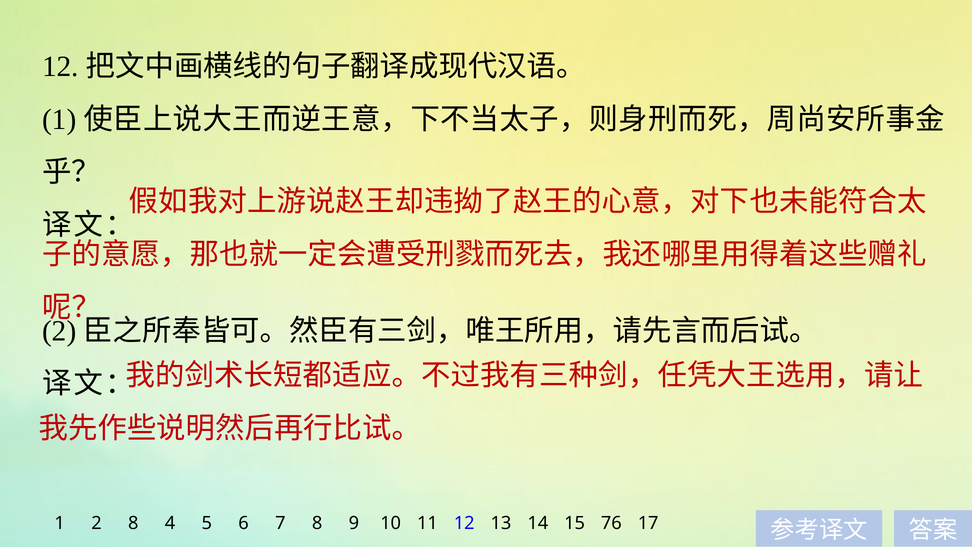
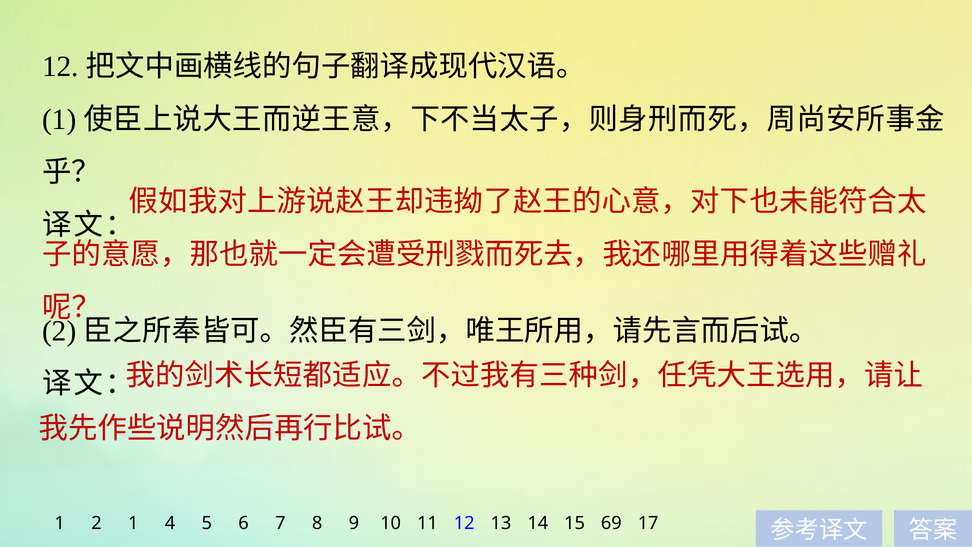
2 8: 8 -> 1 (133, 523)
76: 76 -> 69 (611, 523)
